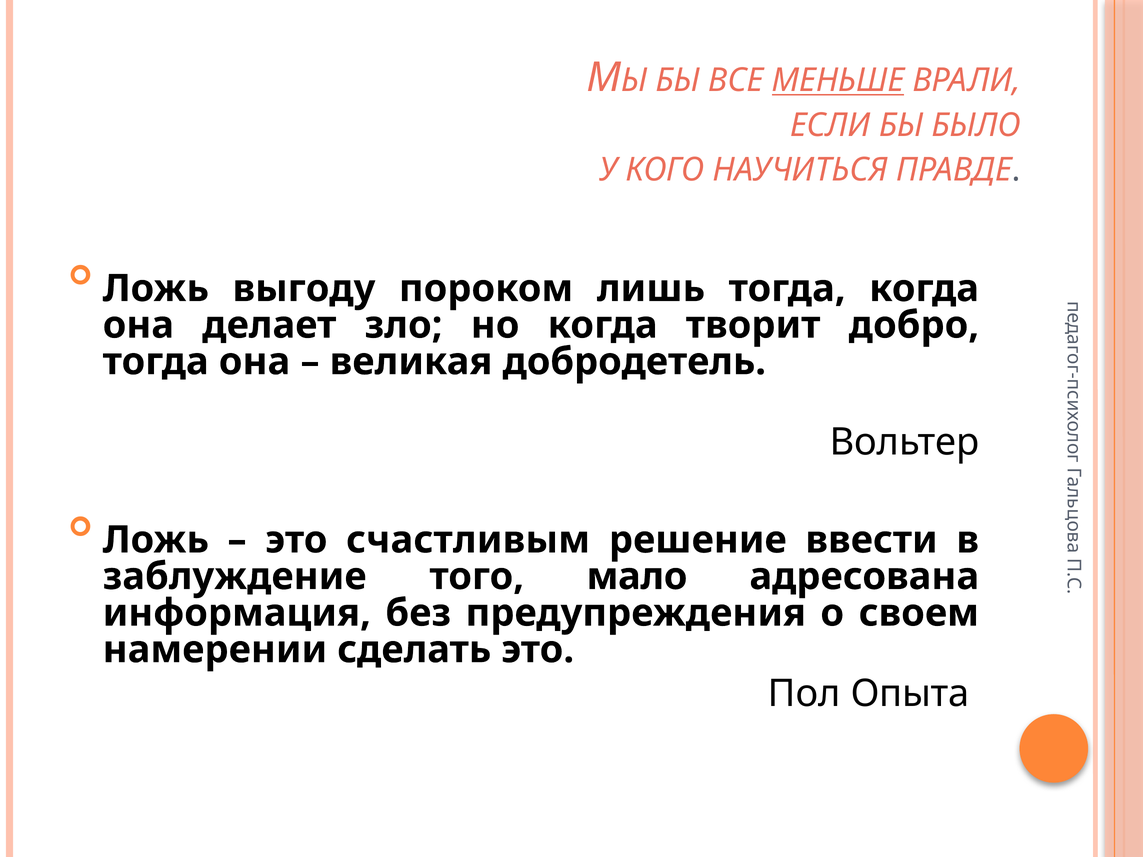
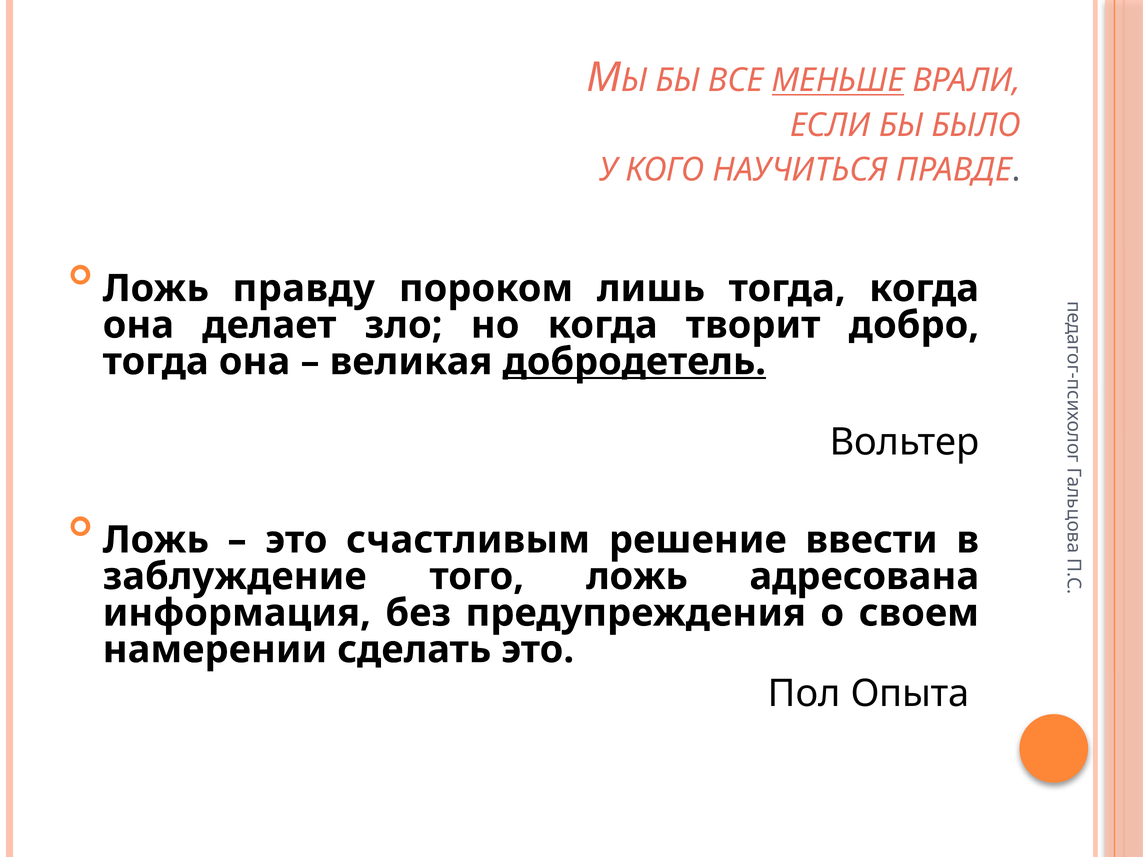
выгоду: выгоду -> правду (304, 289)
добродетель underline: none -> present (634, 362)
того мало: мало -> ложь (637, 577)
